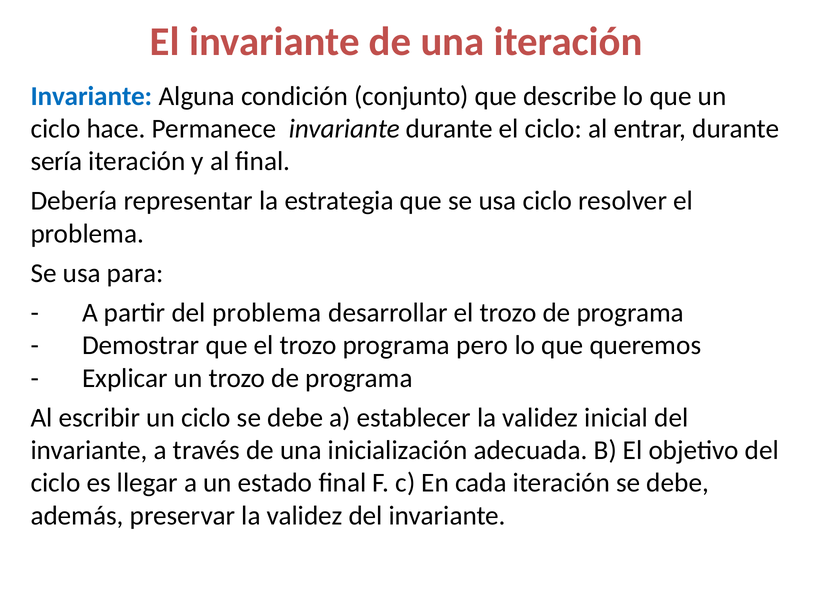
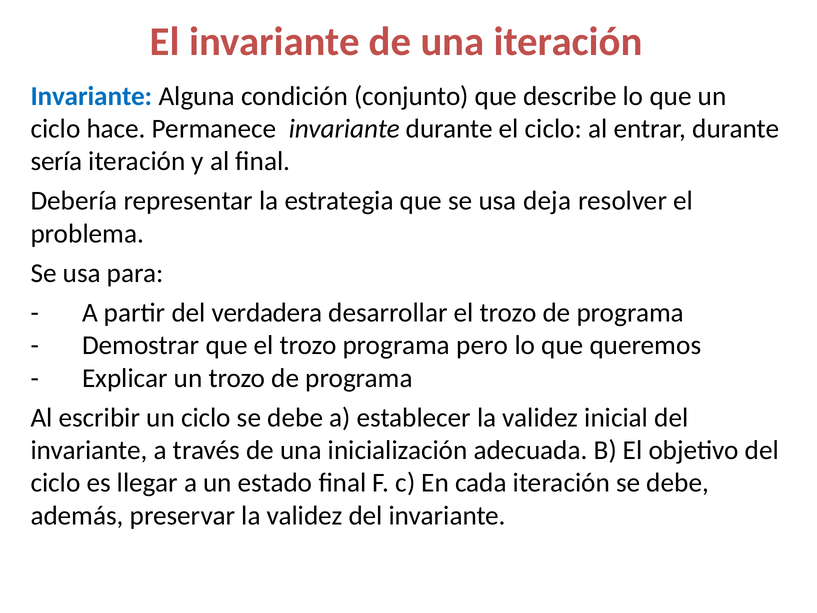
usa ciclo: ciclo -> deja (547, 201)
del problema: problema -> verdadera (267, 313)
